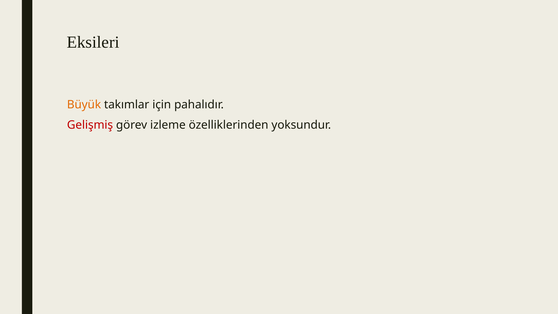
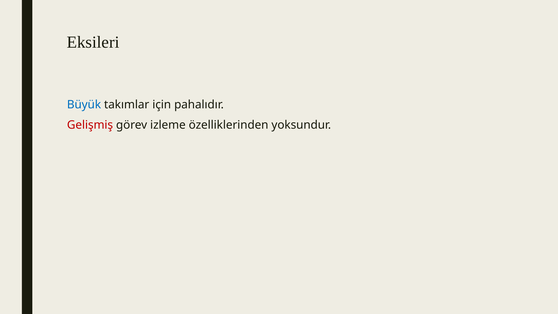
Büyük colour: orange -> blue (84, 105)
